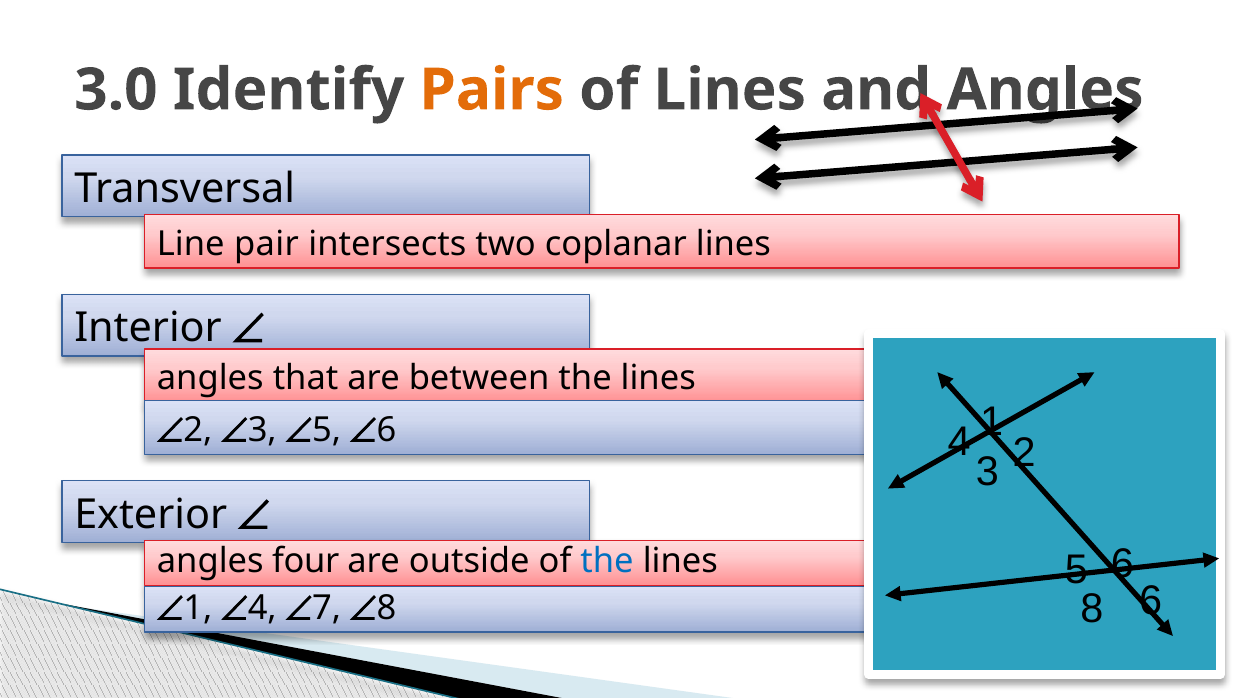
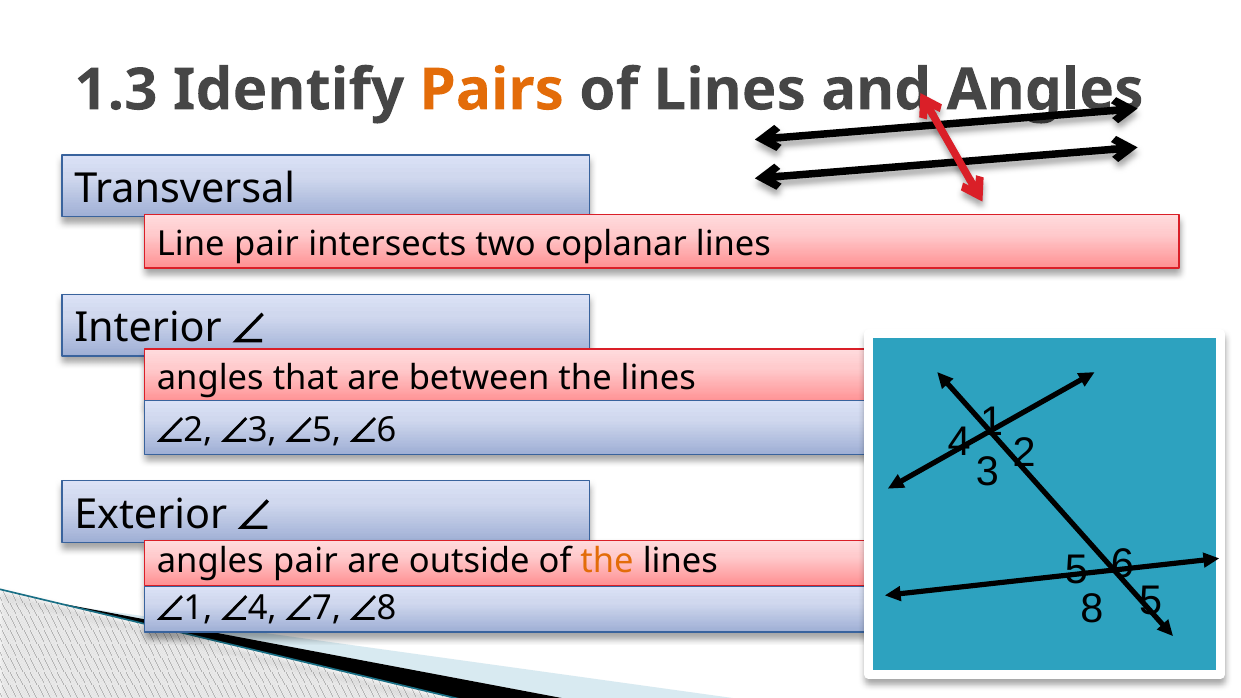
3.0: 3.0 -> 1.3 (116, 90)
angles four: four -> pair (305, 561)
the colour: blue -> orange (607, 561)
8 6: 6 -> 5 (1151, 601)
